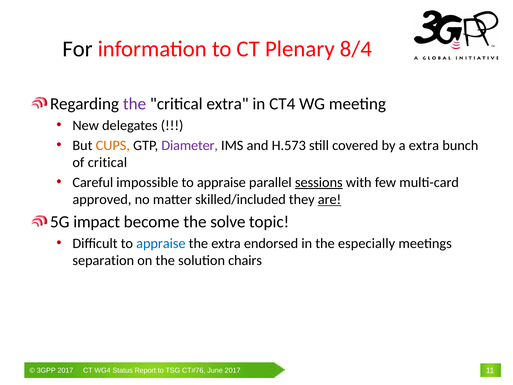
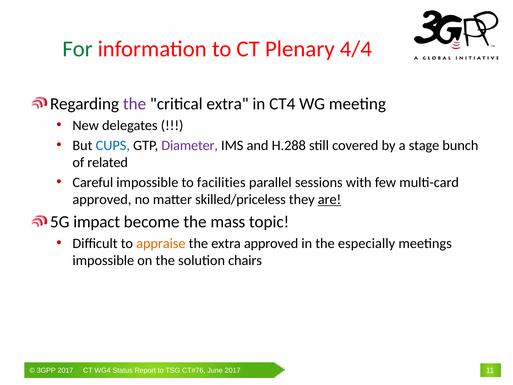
For colour: black -> green (78, 49)
8/4: 8/4 -> 4/4 (356, 49)
CUPS colour: orange -> blue (113, 145)
H.573: H.573 -> H.288 (289, 145)
a extra: extra -> stage (424, 145)
of critical: critical -> related (108, 162)
impossible to appraise: appraise -> facilities (221, 182)
sessions underline: present -> none (319, 182)
skilled/included: skilled/included -> skilled/priceless (241, 199)
solve: solve -> mass (228, 222)
appraise colour: blue -> orange (161, 243)
extra endorsed: endorsed -> approved (271, 243)
separation: separation -> impossible (103, 260)
